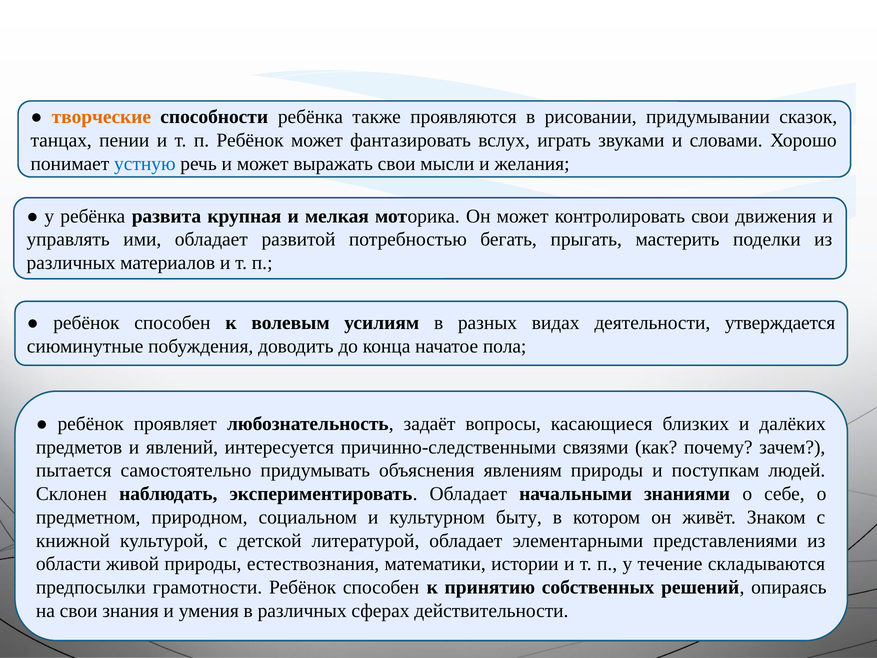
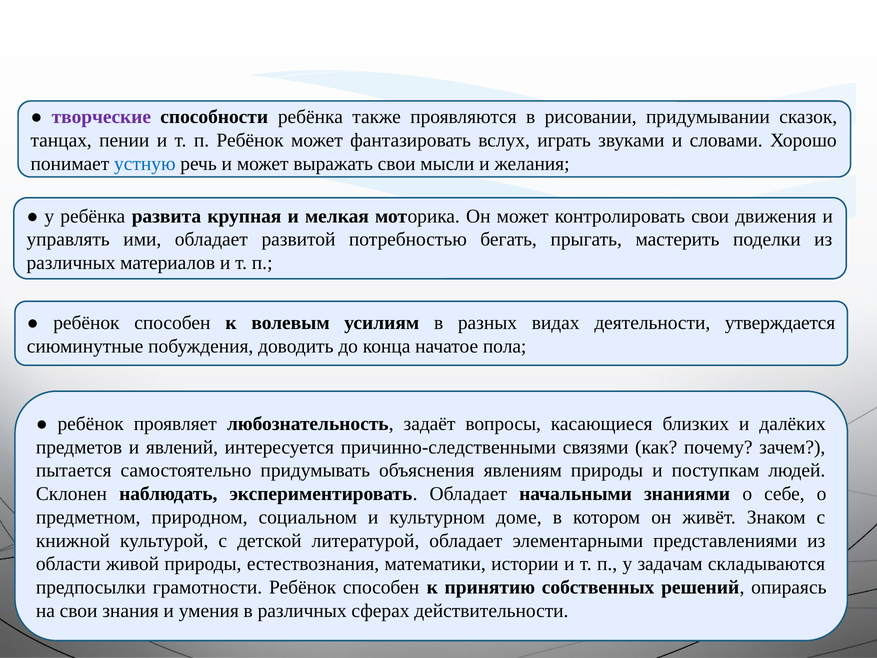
творческие colour: orange -> purple (101, 117)
быту: быту -> доме (519, 517)
течение: течение -> задачам (670, 564)
